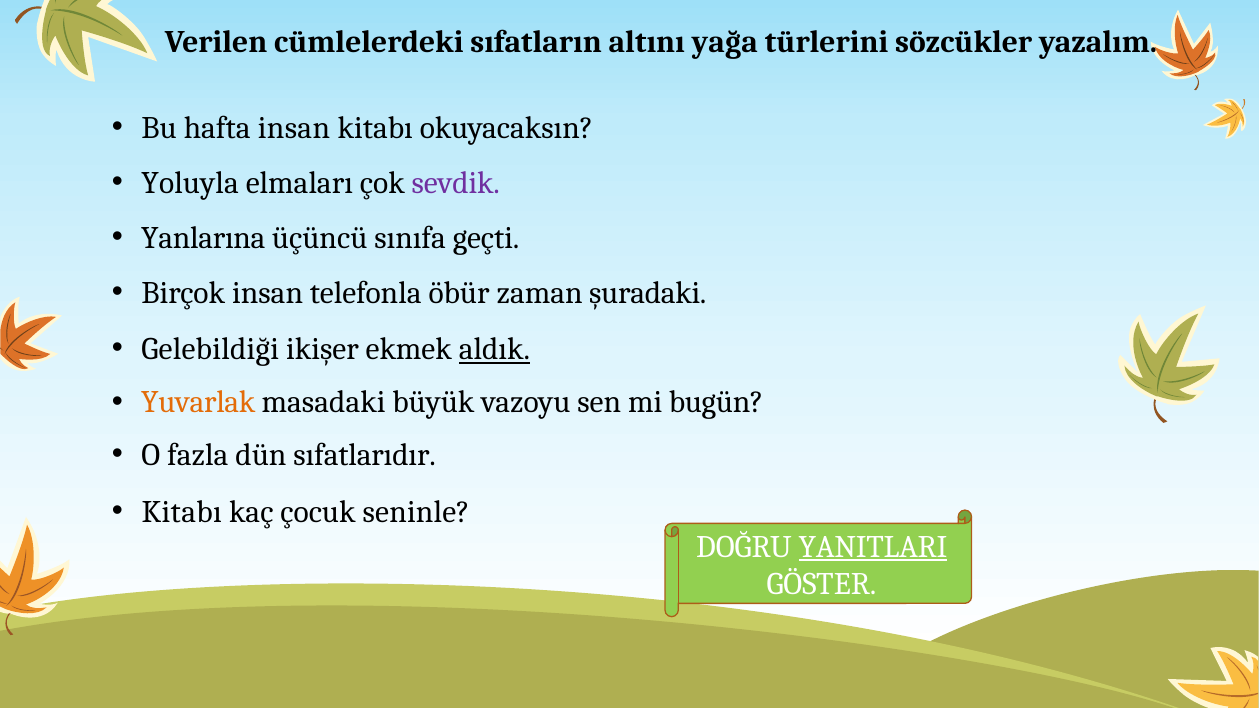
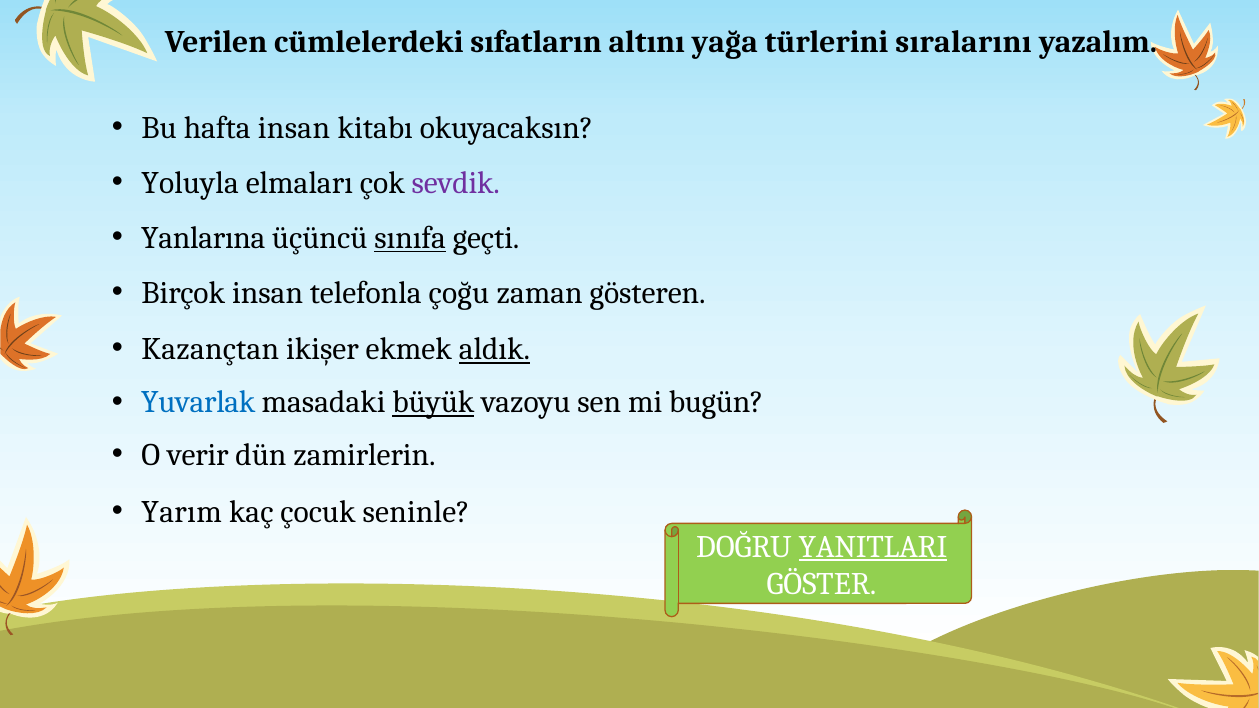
sözcükler: sözcükler -> sıralarını (963, 43)
sınıfa underline: none -> present (410, 238)
öbür: öbür -> çoğu (459, 293)
şuradaki: şuradaki -> gösteren (648, 293)
Gelebildiği: Gelebildiği -> Kazançtan (210, 349)
Yuvarlak colour: orange -> blue (198, 402)
büyük underline: none -> present (433, 402)
fazla: fazla -> verir (198, 455)
sıfatlarıdır: sıfatlarıdır -> zamirlerin (365, 455)
Kitabı: Kitabı -> Yarım (182, 512)
